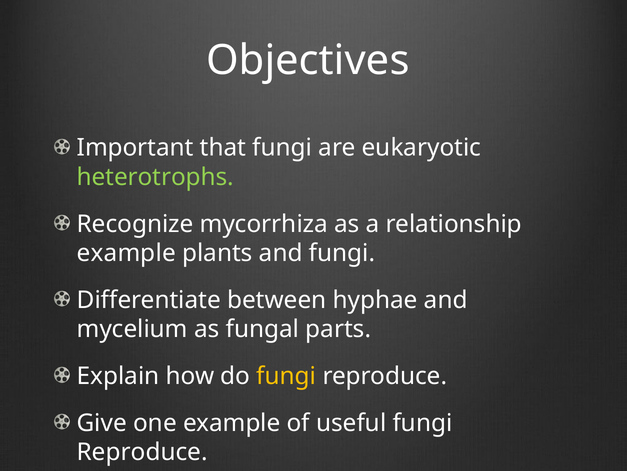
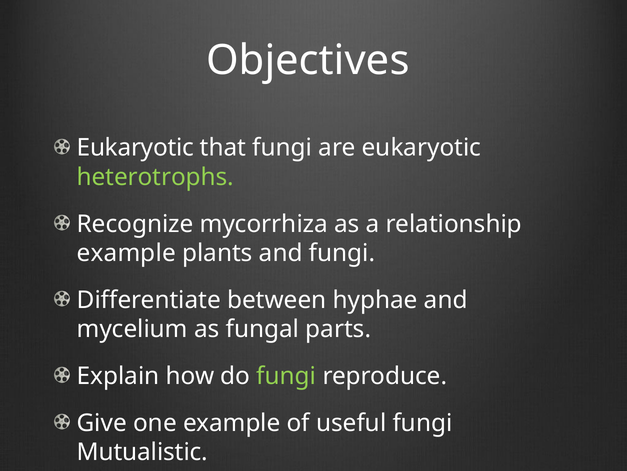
Important: Important -> Eukaryotic (135, 148)
fungi colour: yellow -> light green (286, 376)
Reproduce: Reproduce -> Mutualistic (142, 452)
